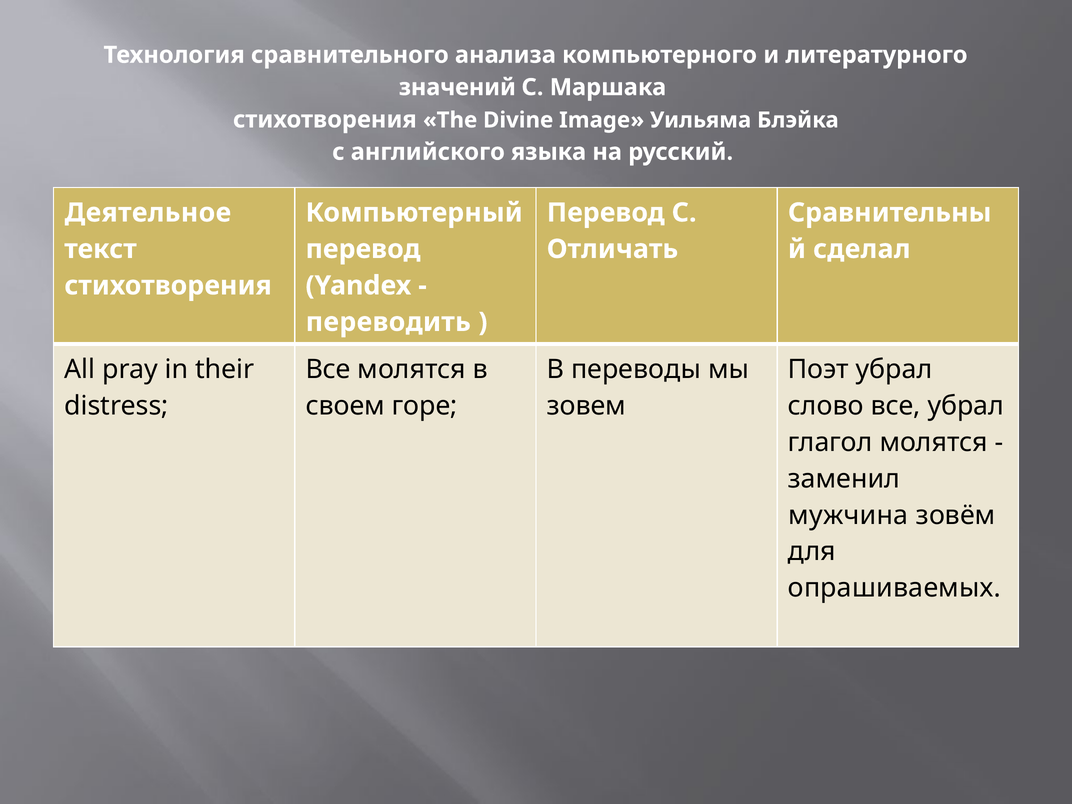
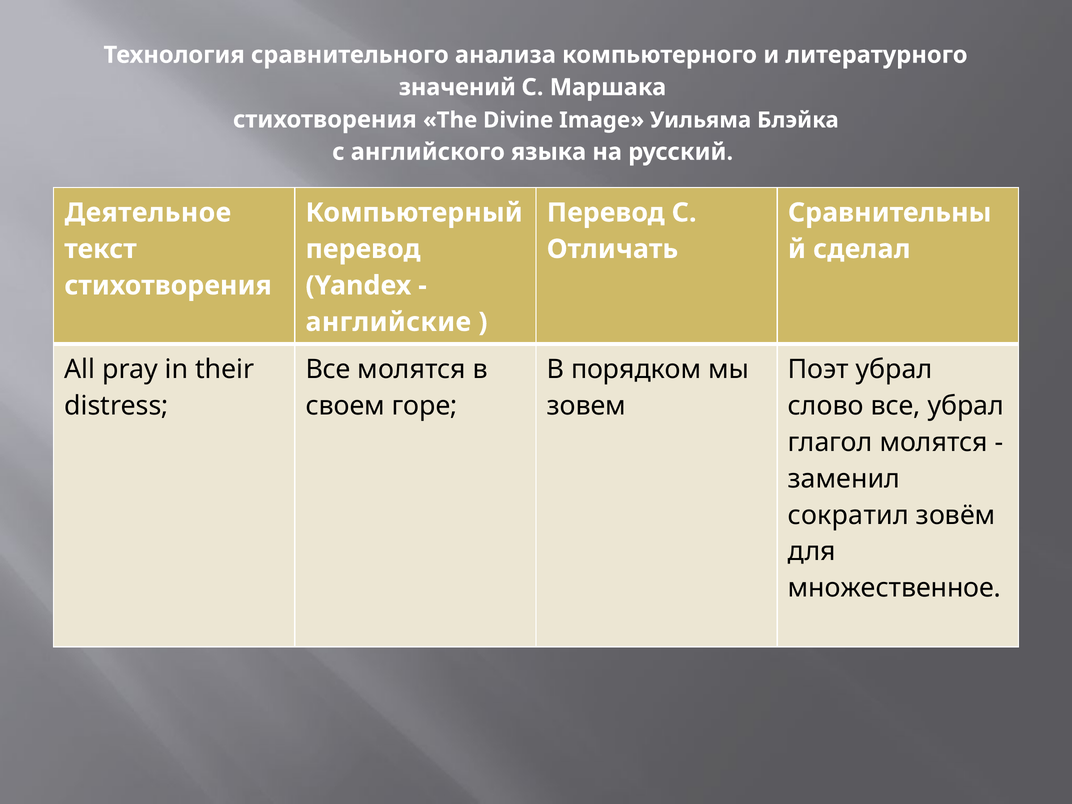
переводить: переводить -> английские (388, 322)
переводы: переводы -> порядком (636, 369)
мужчина: мужчина -> сократил (848, 515)
опрашиваемых: опрашиваемых -> множественное (895, 588)
